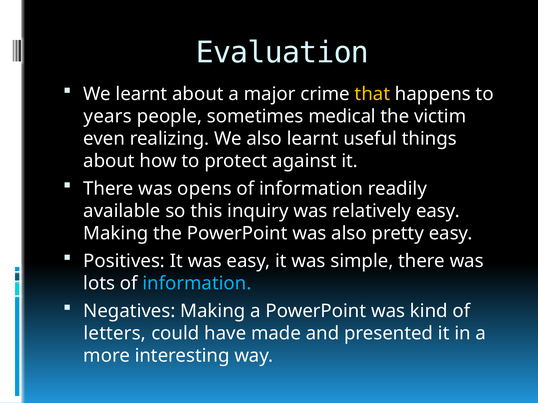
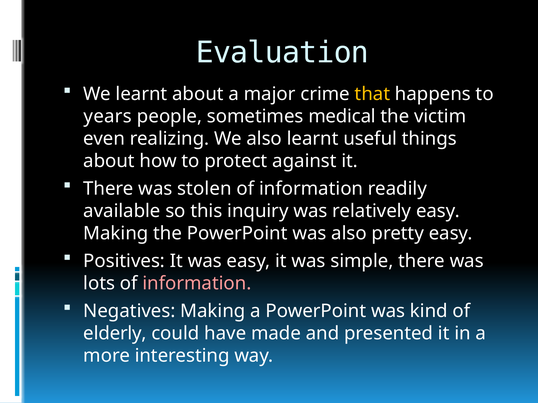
opens: opens -> stolen (204, 189)
information colour: light blue -> pink (197, 284)
letters: letters -> elderly (115, 334)
